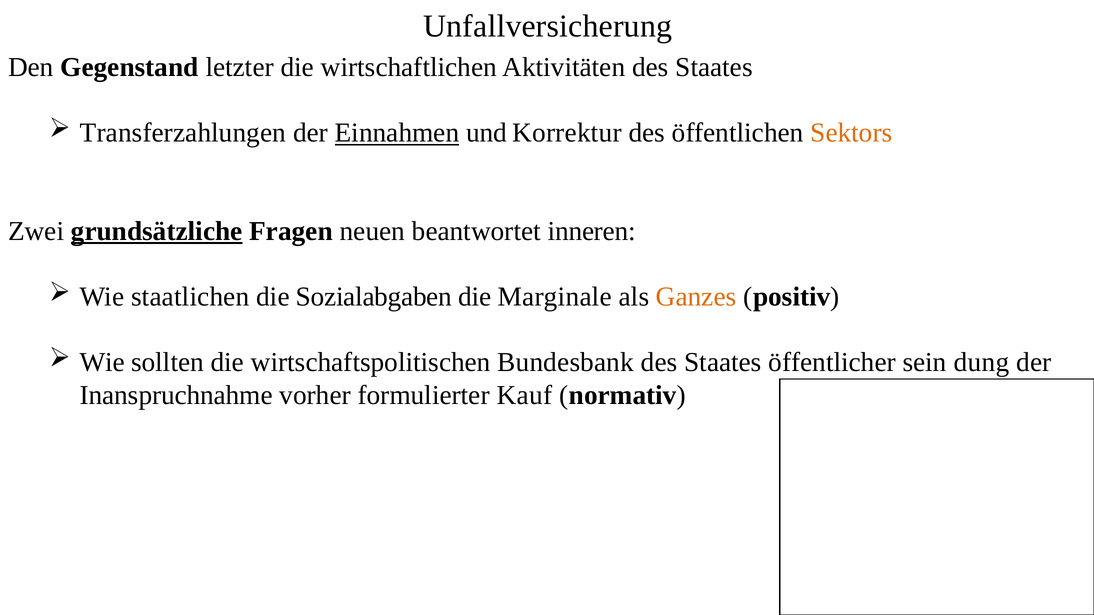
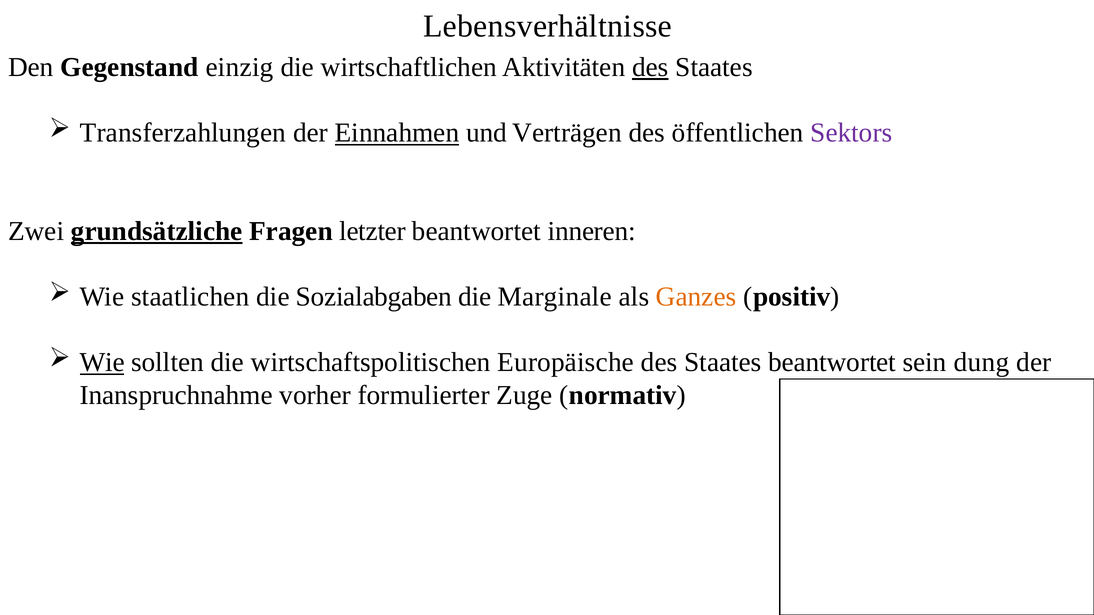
Unfallversicherung: Unfallversicherung -> Lebensverhältnisse (548, 26)
letzter: letzter -> einzig (240, 67)
des underline: none -> present (650, 67)
Korrektur: Korrektur -> Verträgen (567, 133)
Sektors colour: orange -> purple (851, 133)
neuen: neuen -> letzter (373, 231)
Wie underline: none -> present (102, 363)
Bundesbank: Bundesbank -> Europäische (566, 363)
Staates öffentlicher: öffentlicher -> beantwortet (832, 363)
Kauf: Kauf -> Zuge (525, 395)
